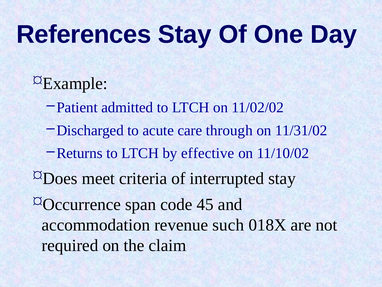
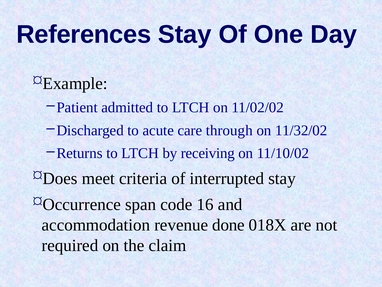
11/31/02: 11/31/02 -> 11/32/02 (301, 130)
effective: effective -> receiving (208, 153)
45: 45 -> 16 (205, 204)
such: such -> done (228, 225)
